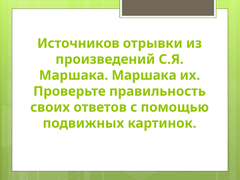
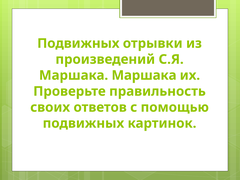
Источников: Источников -> Подвижных (78, 43)
